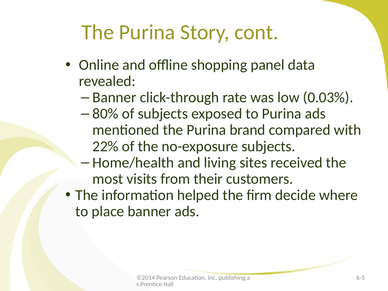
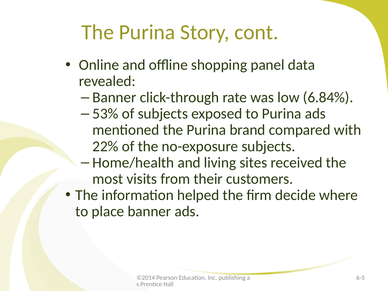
0.03%: 0.03% -> 6.84% (328, 97)
80%: 80% -> 53% (105, 114)
